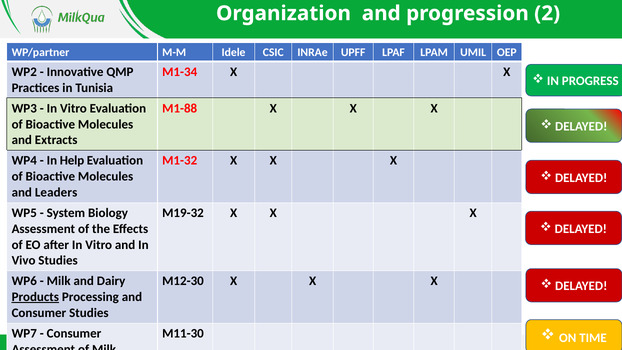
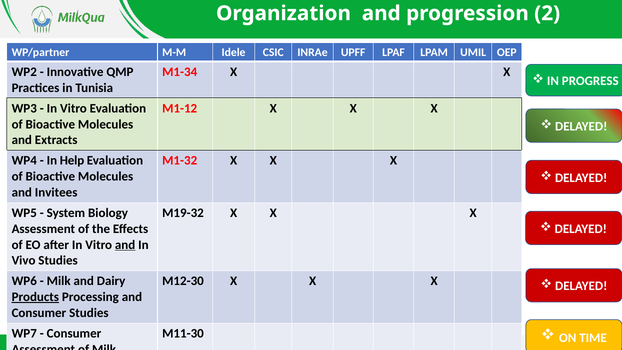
M1-88: M1-88 -> M1-12 (180, 108)
Leaders: Leaders -> Invitees (56, 192)
and underline: none -> present (125, 245)
